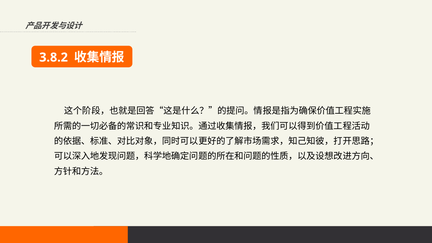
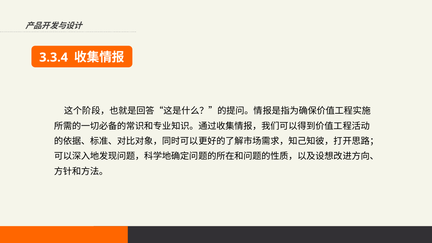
3.8.2: 3.8.2 -> 3.3.4 (54, 57)
